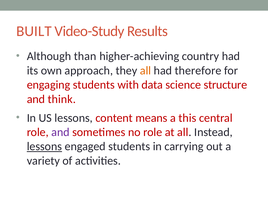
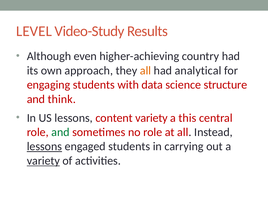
BUILT: BUILT -> LEVEL (34, 31)
than: than -> even (85, 56)
therefore: therefore -> analytical (198, 71)
content means: means -> variety (151, 118)
and colour: purple -> green (60, 132)
variety underline: none -> present (43, 161)
